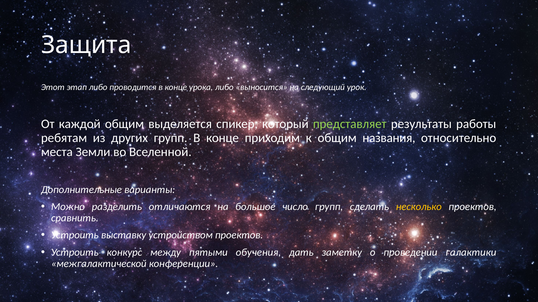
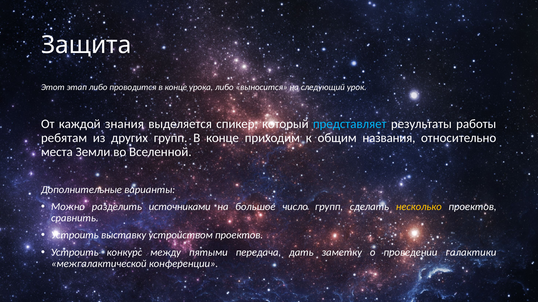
каждой общим: общим -> знания (124, 124)
представляет colour: light green -> light blue (350, 124)
отличаются: отличаются -> источниками (180, 207)
обучения: обучения -> передача (258, 253)
